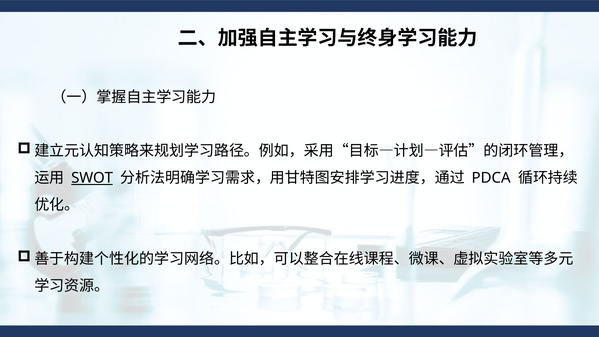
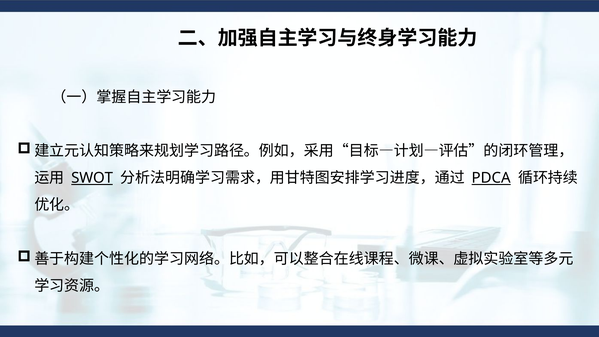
PDCA underline: none -> present (491, 178)
